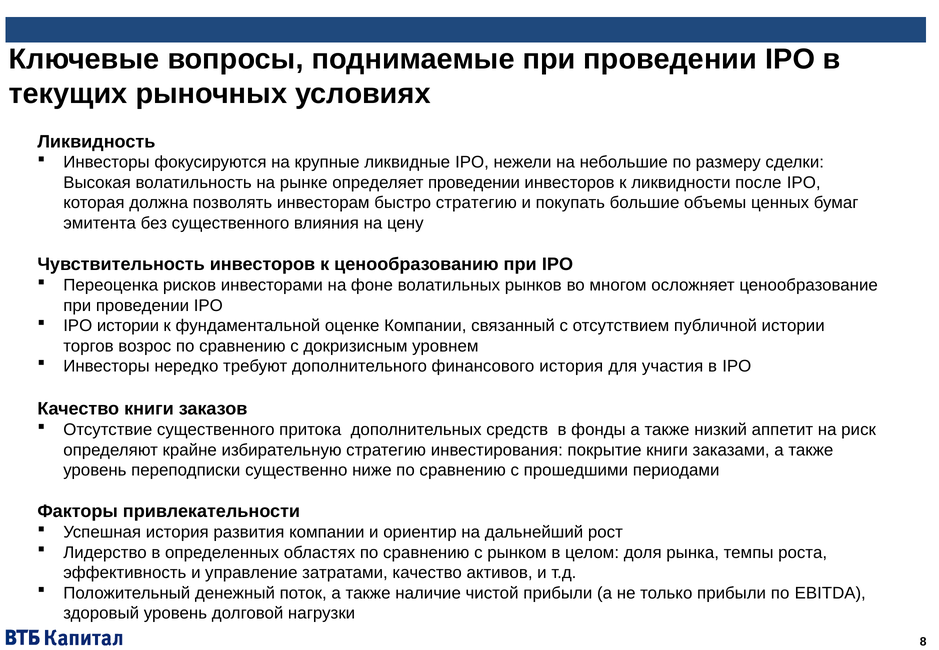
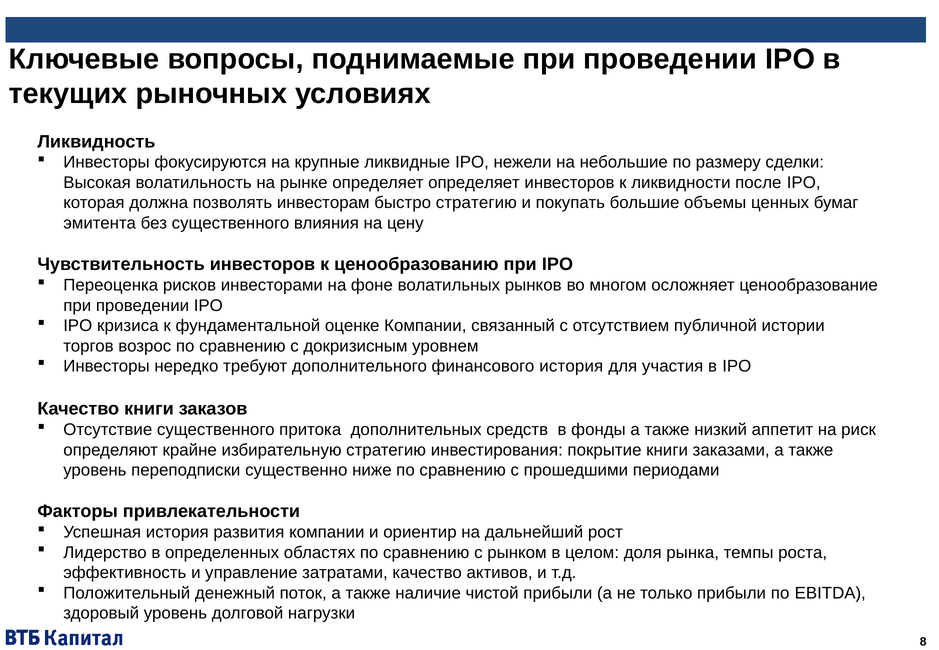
определяет проведении: проведении -> определяет (474, 183)
IPO истории: истории -> кризиса (128, 326)
